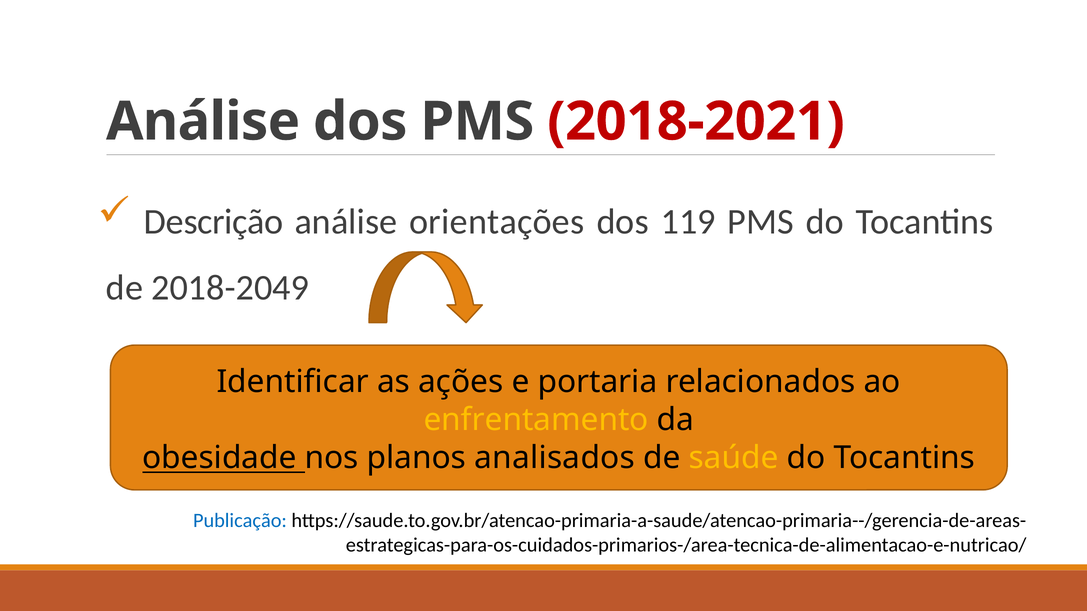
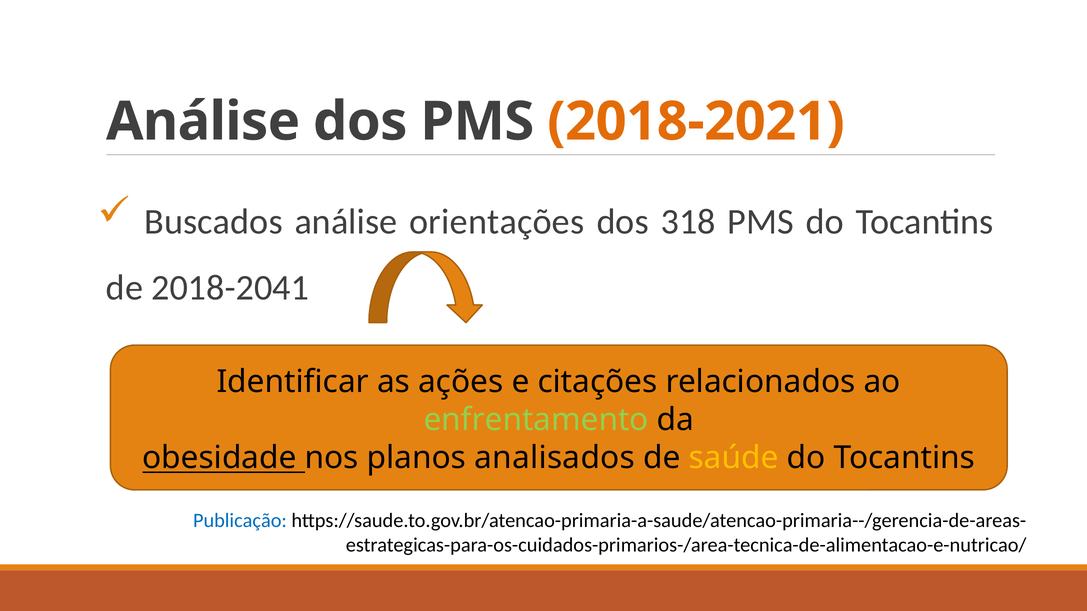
2018-2021 colour: red -> orange (696, 122)
Descrição: Descrição -> Buscados (213, 222)
119: 119 -> 318 (688, 222)
2018-2049: 2018-2049 -> 2018-2041 (230, 288)
portaria: portaria -> citações (598, 382)
enfrentamento colour: yellow -> light green (536, 420)
